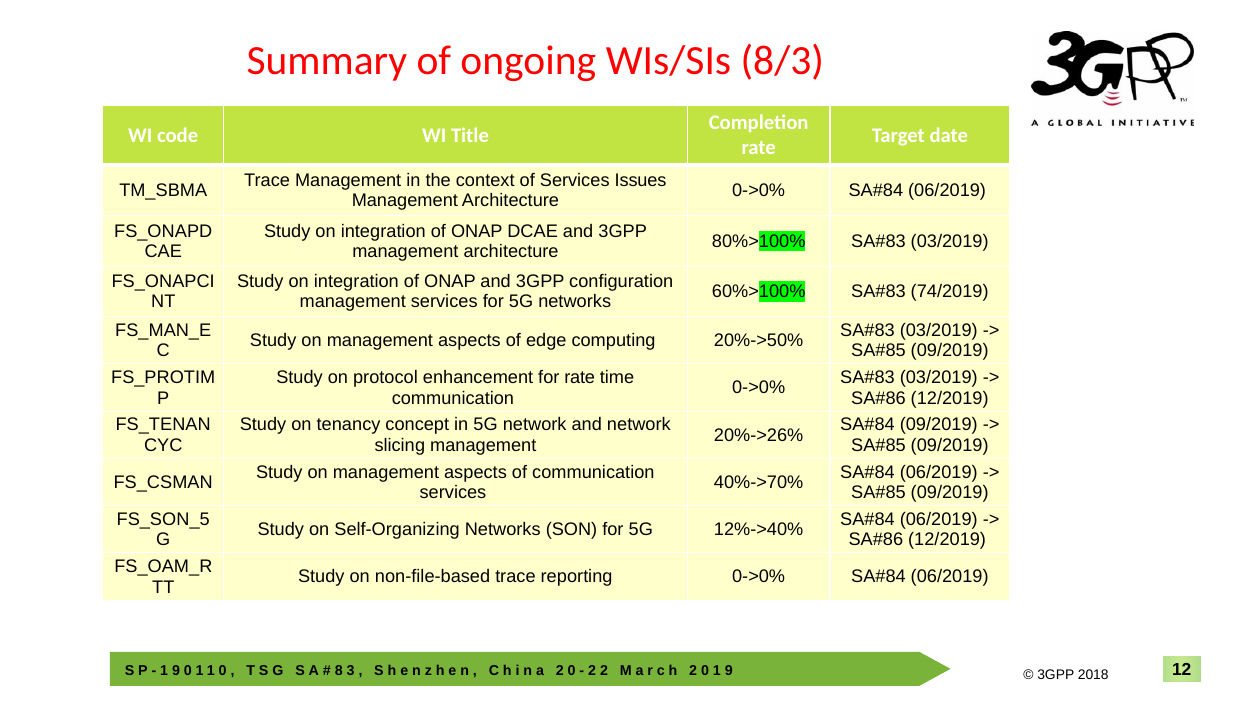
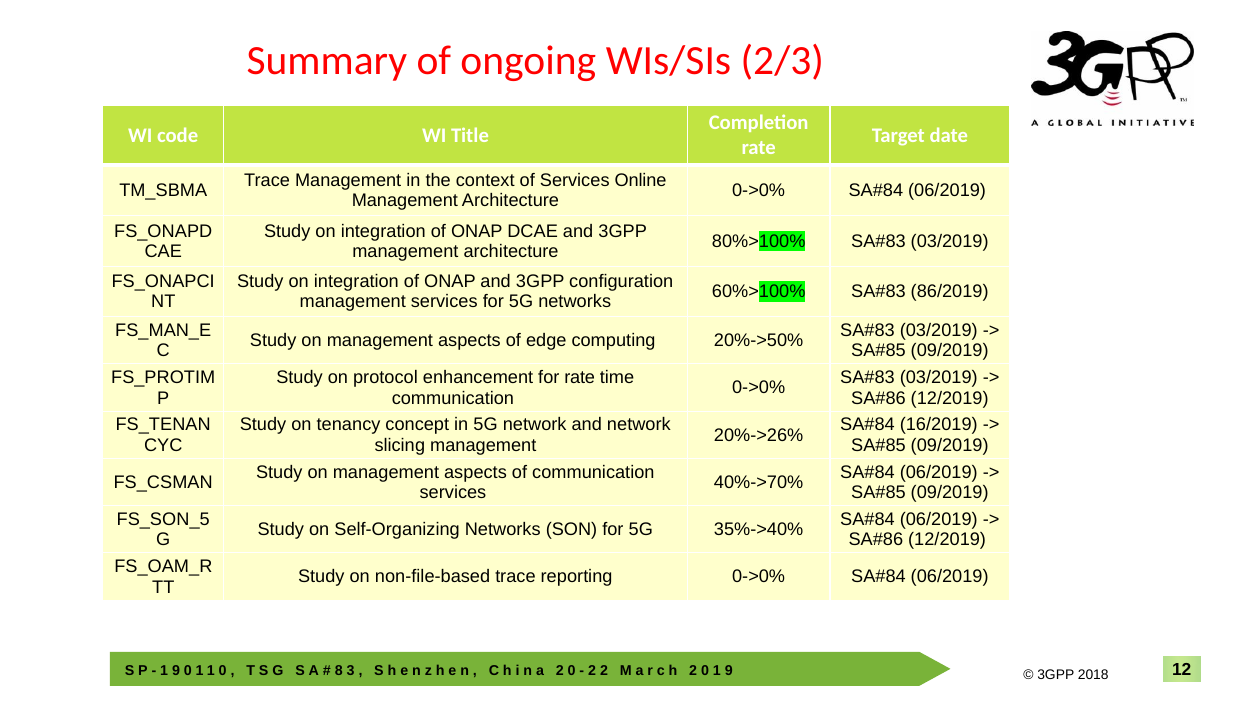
8/3: 8/3 -> 2/3 (782, 61)
Issues: Issues -> Online (641, 180)
74/2019: 74/2019 -> 86/2019 (950, 292)
09/2019: 09/2019 -> 16/2019 (939, 425)
12%->40%: 12%->40% -> 35%->40% (759, 529)
